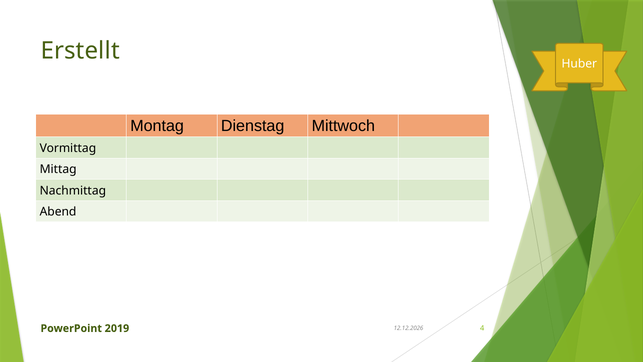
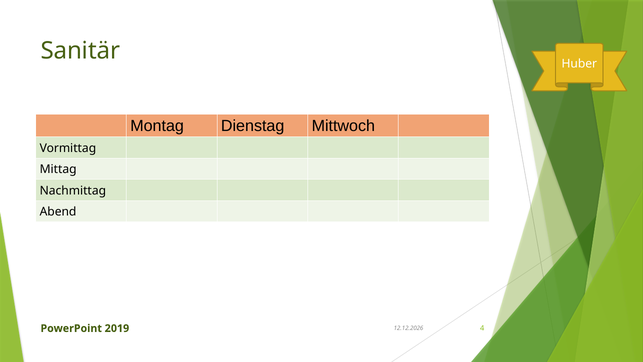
Erstellt: Erstellt -> Sanitär (80, 51)
